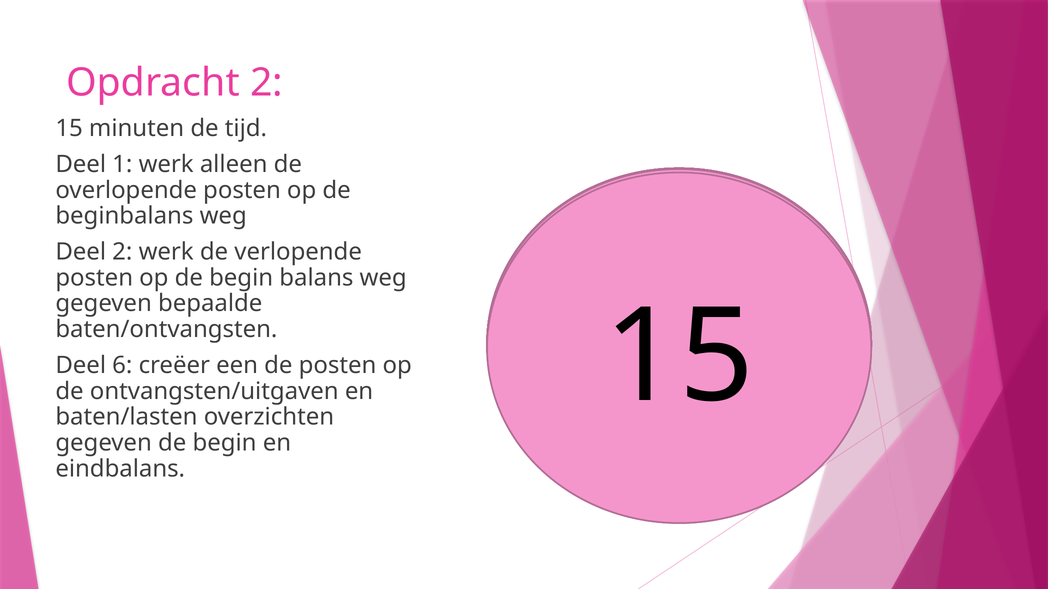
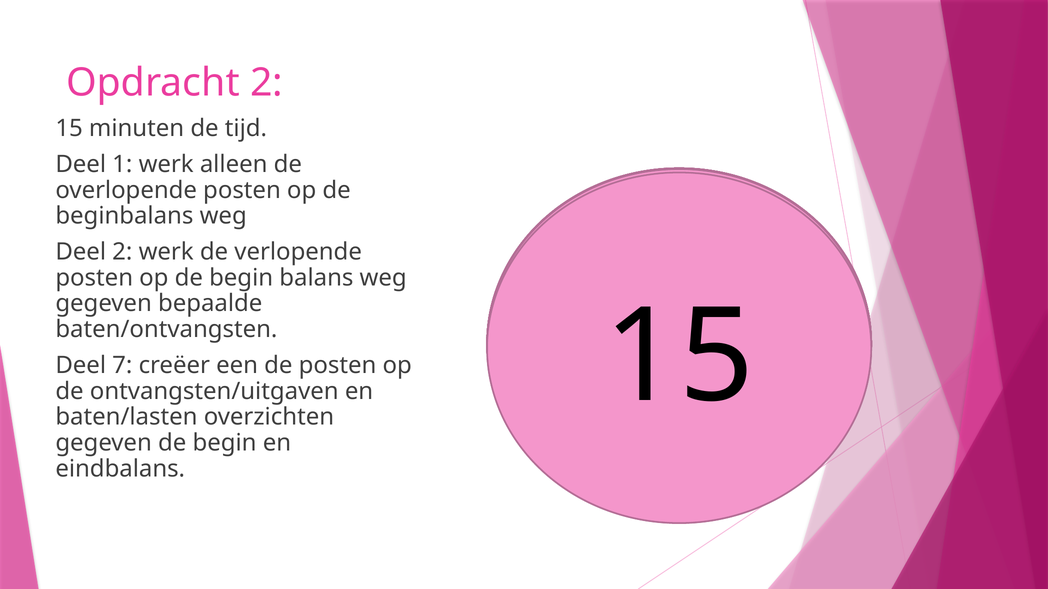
6: 6 -> 7 (122, 365)
